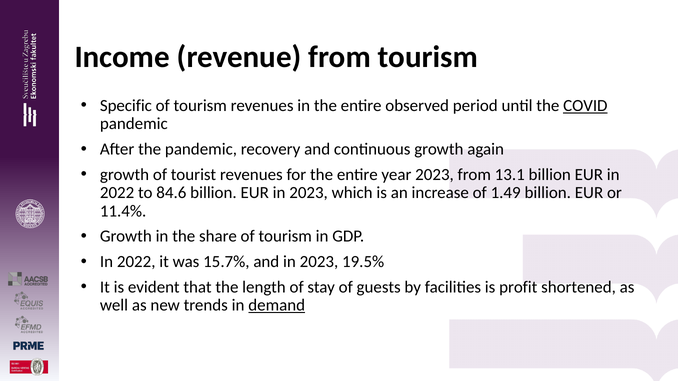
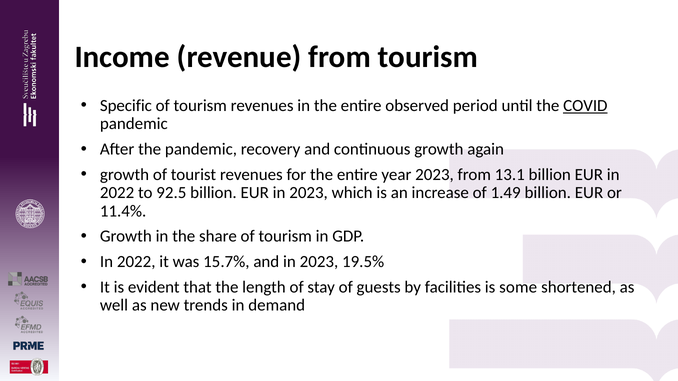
84.6: 84.6 -> 92.5 (171, 193)
profit: profit -> some (518, 287)
demand underline: present -> none (277, 306)
